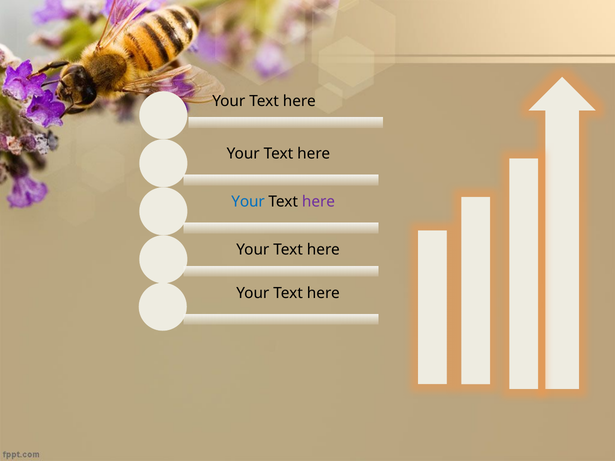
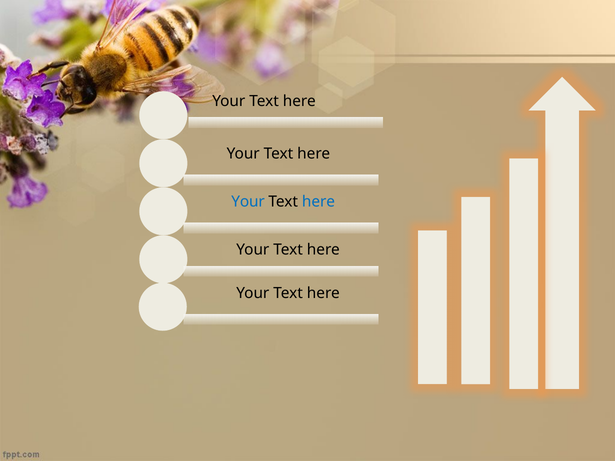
here colour: purple -> blue (318, 202)
